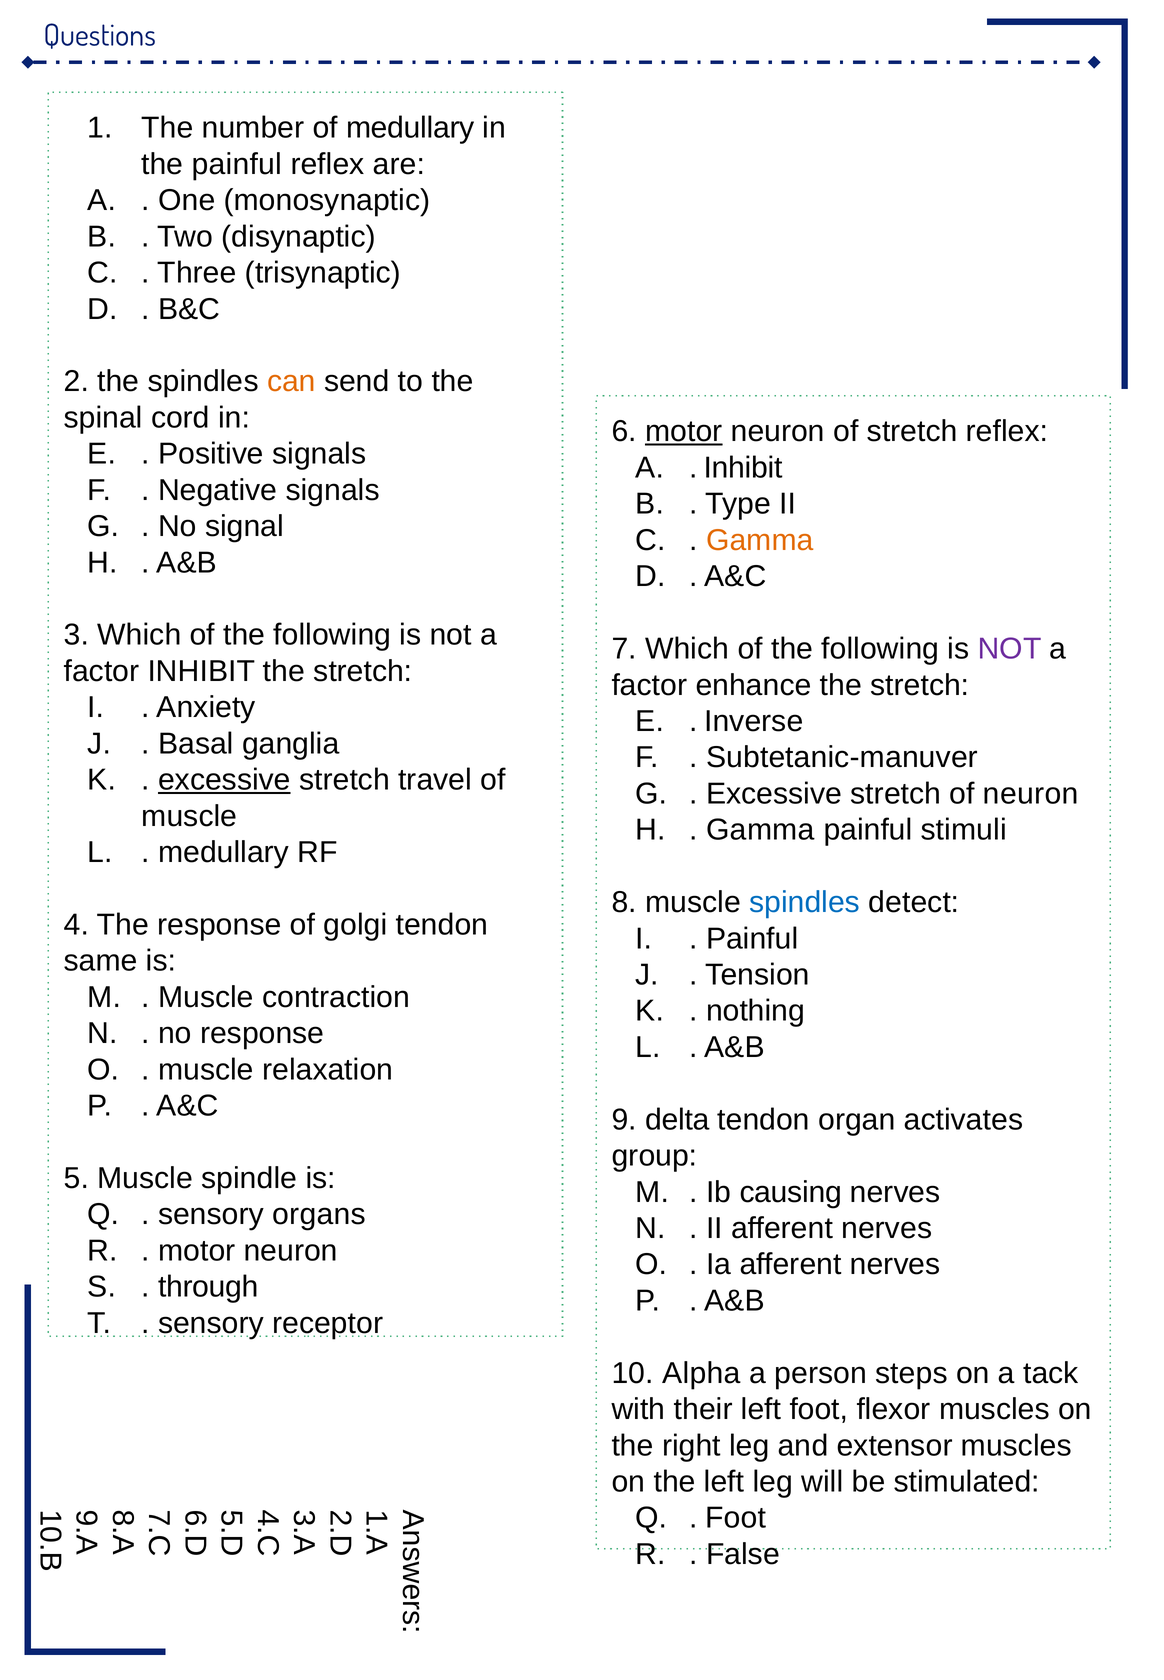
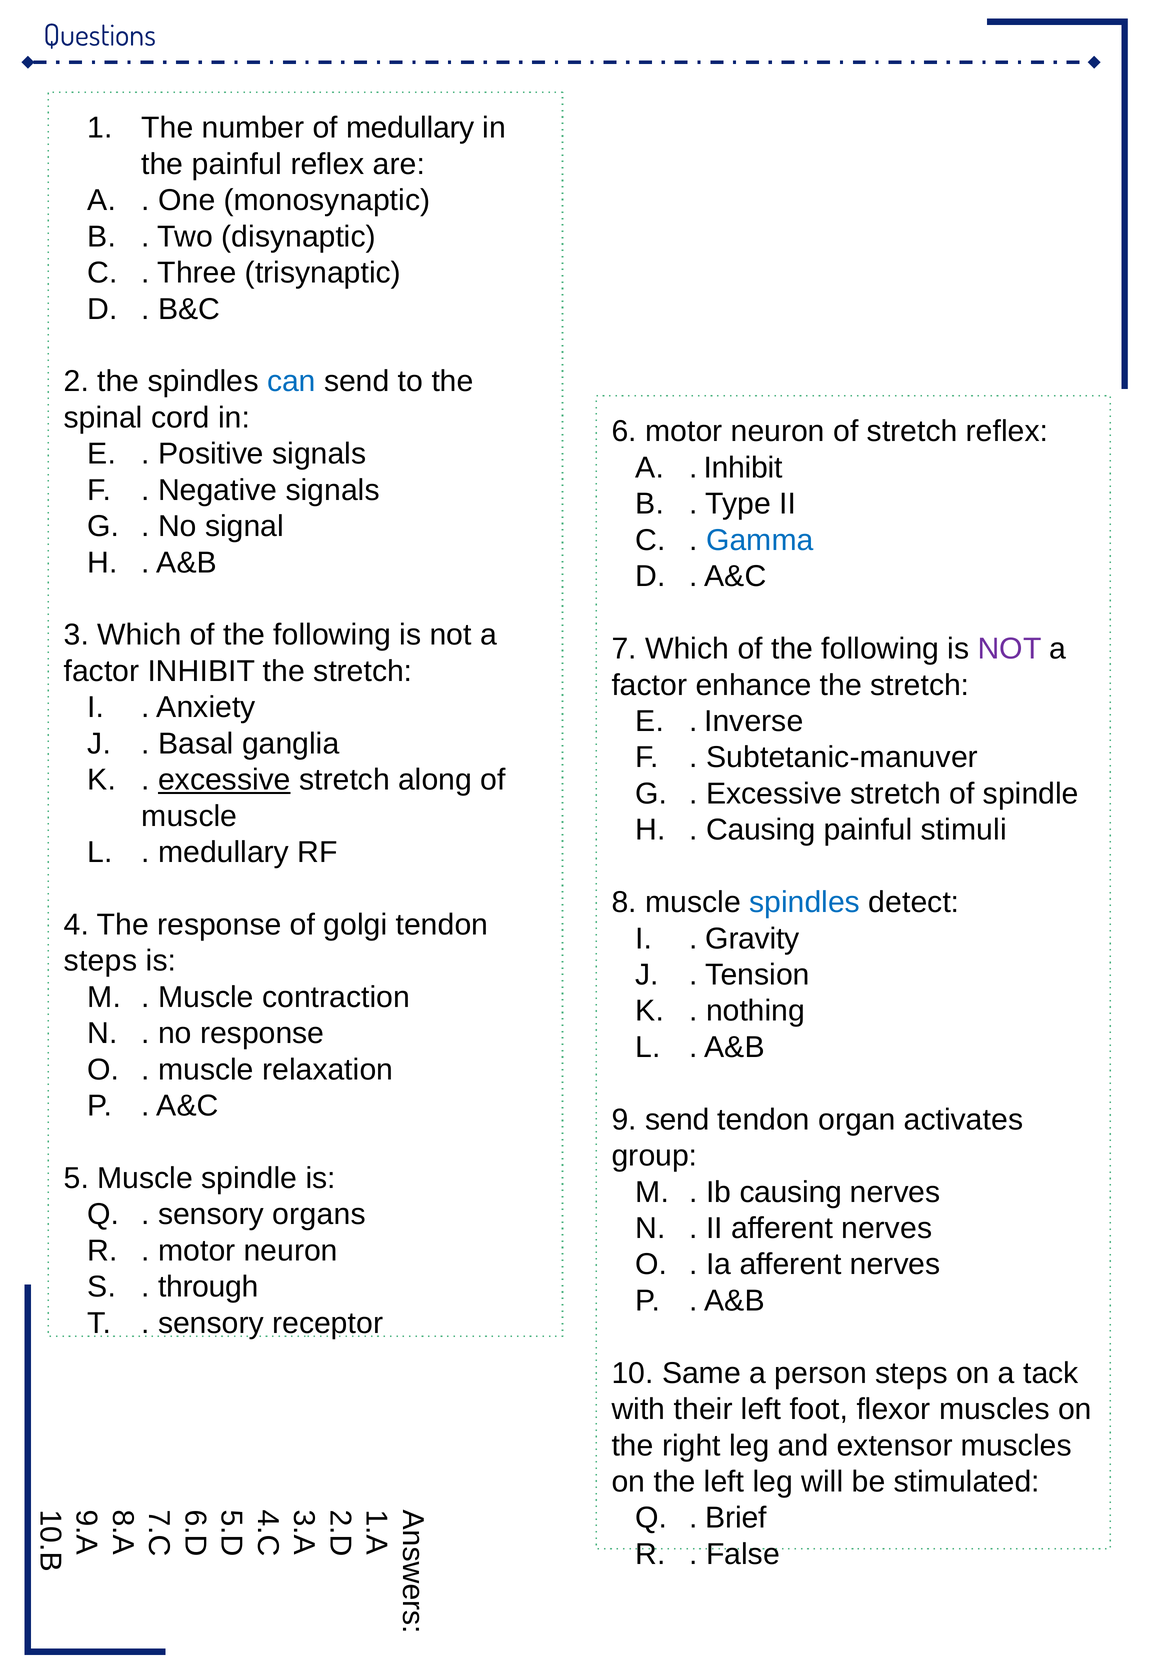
can colour: orange -> blue (291, 382)
motor underline: present -> none (684, 432)
Gamma colour: orange -> blue (760, 540)
travel: travel -> along (435, 780)
of neuron: neuron -> spindle (1031, 794)
Gamma: Gamma -> Causing (761, 830)
Painful: Painful -> Gravity (752, 939)
same: same -> steps (101, 961)
9 delta: delta -> send (677, 1120)
Alpha: Alpha -> Same (701, 1374)
Foot: Foot -> Brief (736, 1519)
